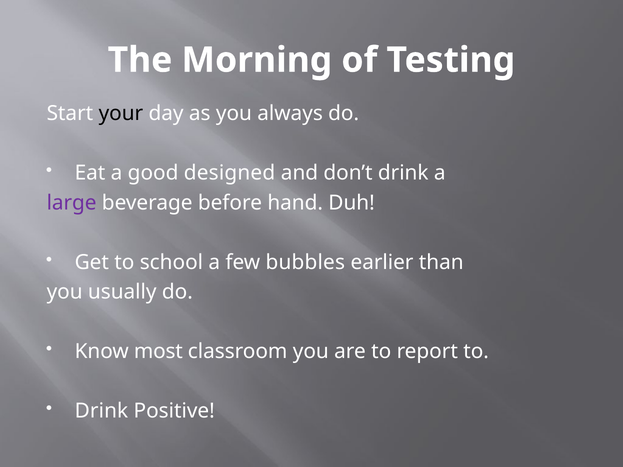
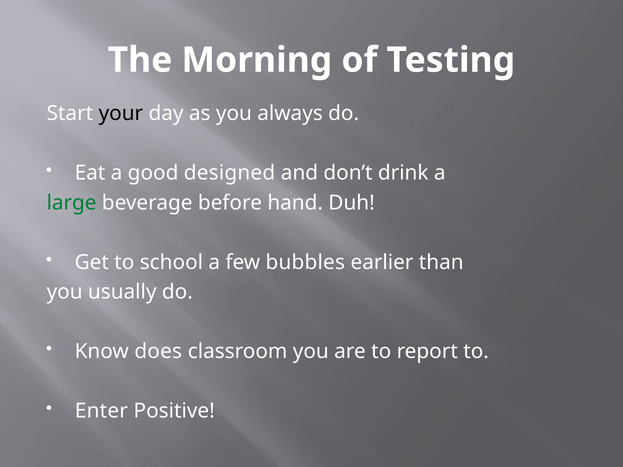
large colour: purple -> green (72, 203)
most: most -> does (158, 352)
Drink: Drink -> Enter (101, 411)
